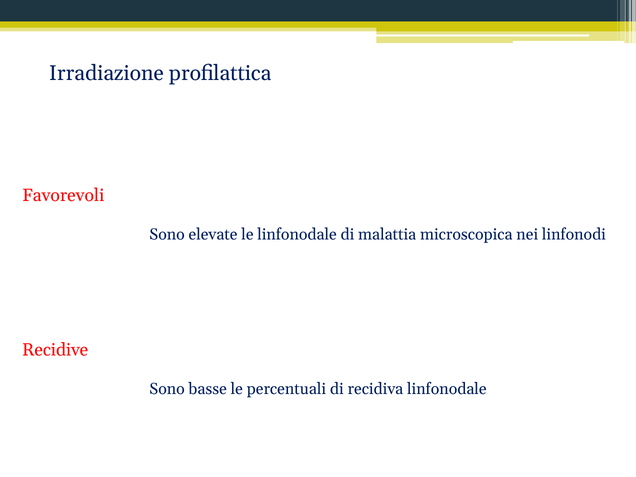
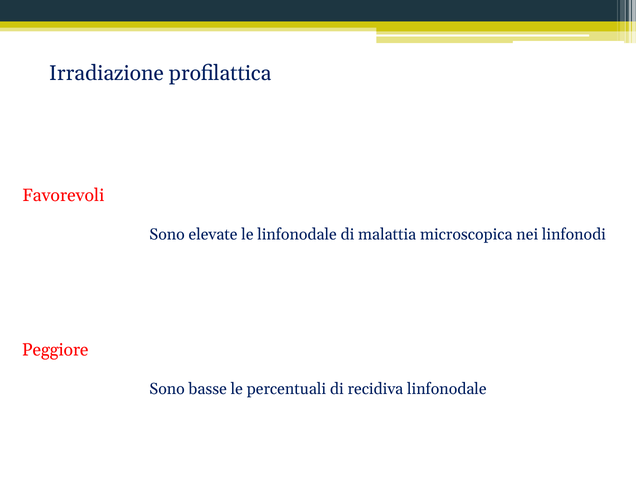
Recidive: Recidive -> Peggiore (55, 350)
